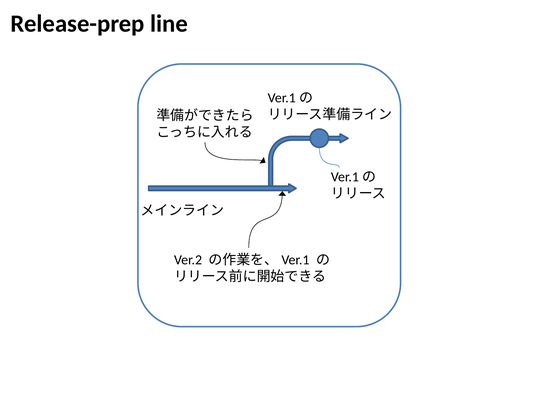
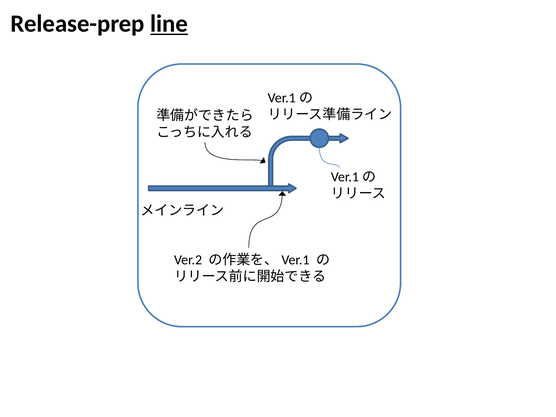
line underline: none -> present (169, 24)
